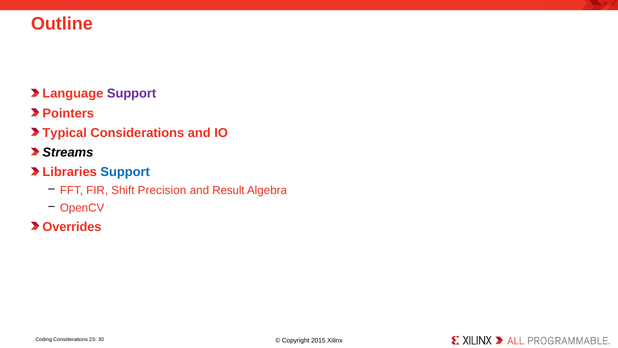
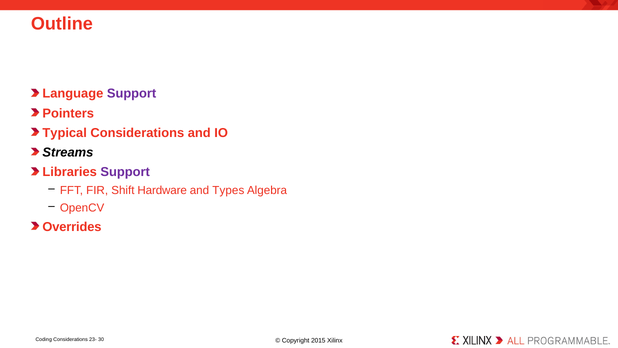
Support colour: blue -> purple (125, 172)
Precision: Precision -> Hardware (162, 190)
Result: Result -> Types (228, 190)
